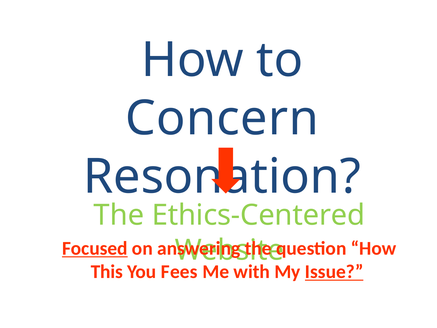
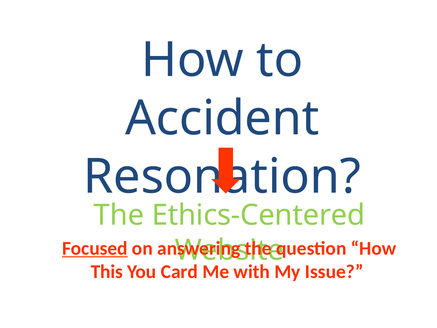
Concern: Concern -> Accident (222, 118)
Fees: Fees -> Card (179, 272)
Issue underline: present -> none (334, 272)
